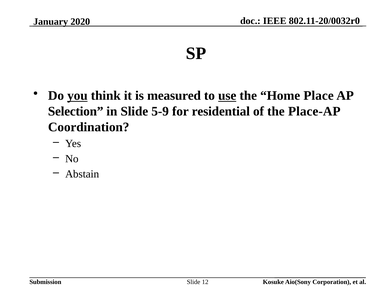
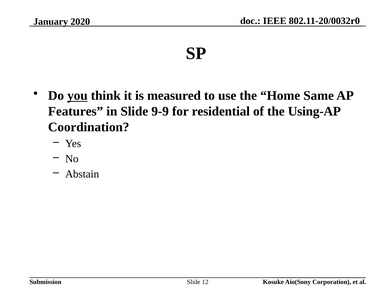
use underline: present -> none (227, 96)
Place: Place -> Same (319, 96)
Selection: Selection -> Features (76, 111)
5-9: 5-9 -> 9-9 (160, 111)
Place-AP: Place-AP -> Using-AP (314, 111)
